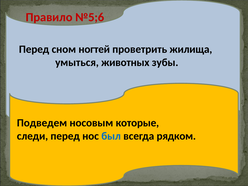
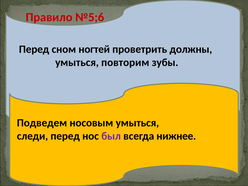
жилища: жилища -> должны (191, 49)
животных: животных -> повторим (125, 63)
носовым которые: которые -> умыться (137, 123)
был colour: blue -> purple (111, 136)
рядком: рядком -> нижнее (176, 136)
